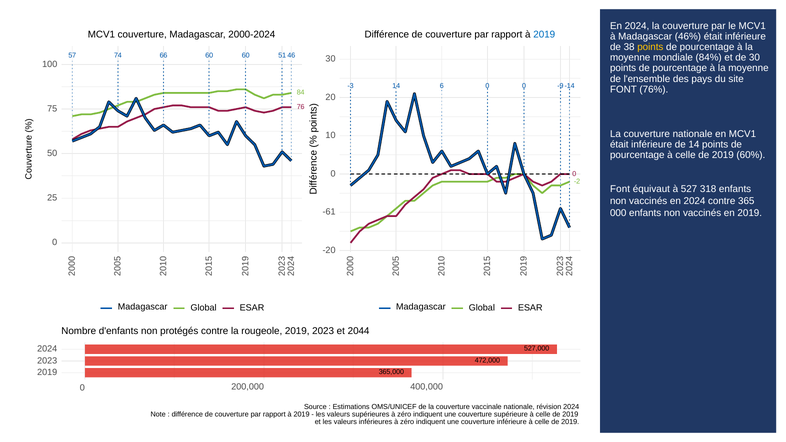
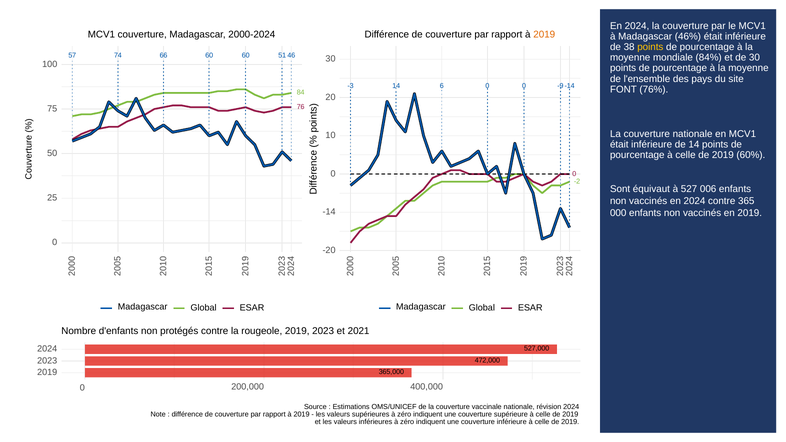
2019 colour: blue -> orange (544, 35)
Font: Font -> Sont (620, 189)
318: 318 -> 006 (708, 189)
-61: -61 -> -14 (329, 212)
2044: 2044 -> 2021 (359, 331)
